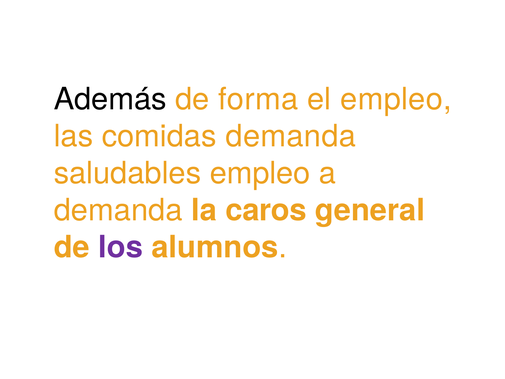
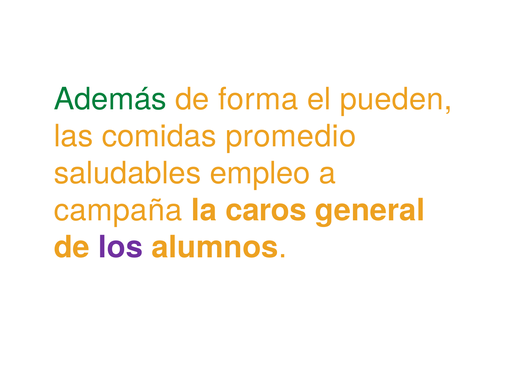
Además colour: black -> green (110, 99)
el empleo: empleo -> pueden (396, 99)
comidas demanda: demanda -> promedio (291, 136)
demanda: demanda -> campaña (118, 210)
